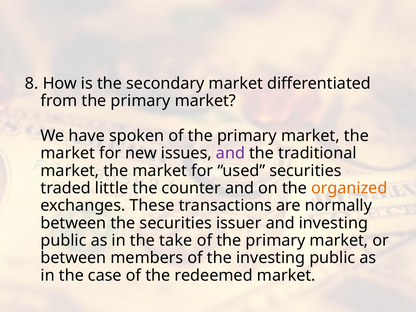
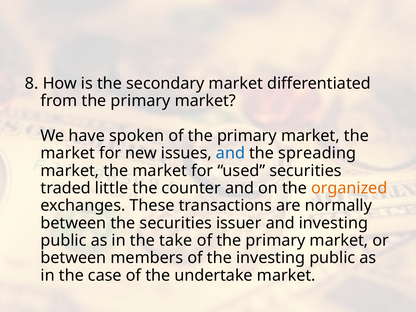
and colour: purple -> blue (230, 153)
traditional: traditional -> spreading (317, 153)
redeemed: redeemed -> undertake (214, 275)
